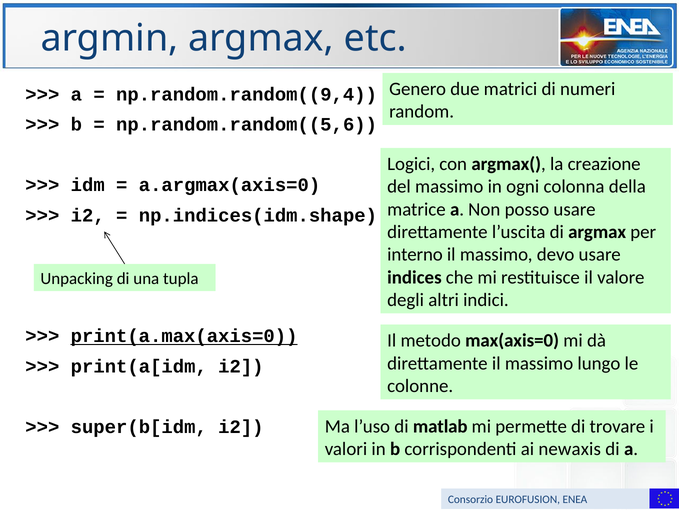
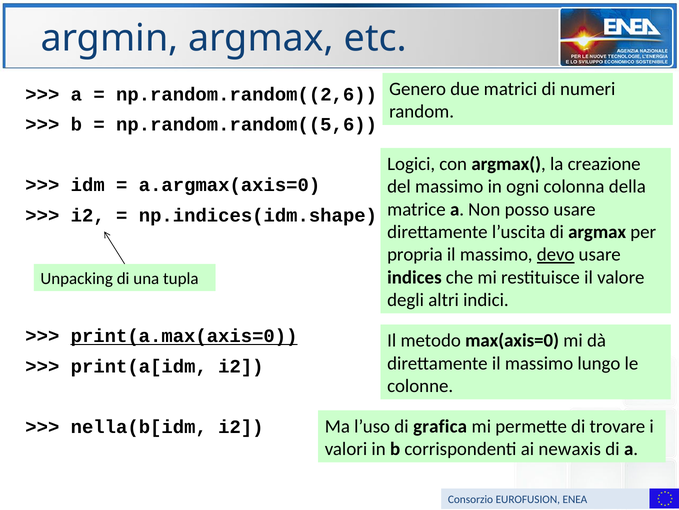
np.random.random((9,4: np.random.random((9,4 -> np.random.random((2,6 (247, 94)
interno: interno -> propria (415, 254)
devo underline: none -> present (556, 254)
matlab: matlab -> grafica (440, 426)
super(b[idm: super(b[idm -> nella(b[idm (139, 426)
